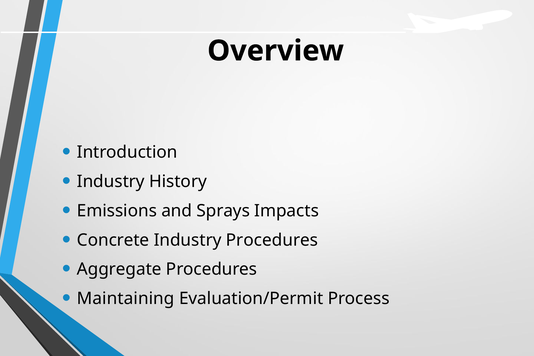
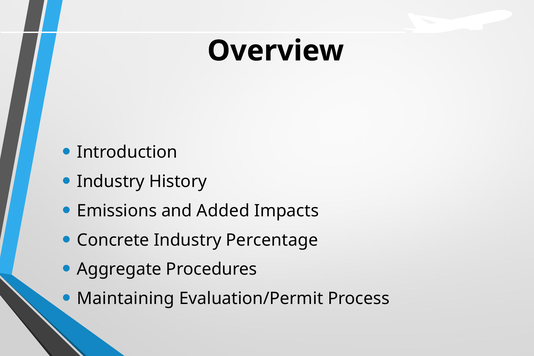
Sprays: Sprays -> Added (223, 211)
Industry Procedures: Procedures -> Percentage (272, 240)
